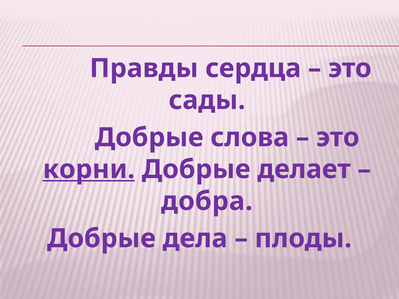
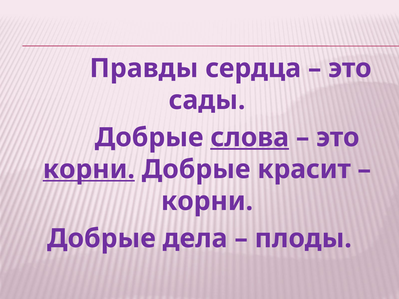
слова underline: none -> present (250, 138)
делает: делает -> красит (304, 169)
добра: добра -> корни (207, 201)
